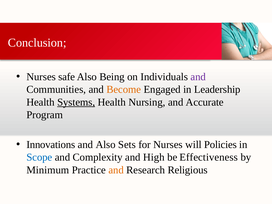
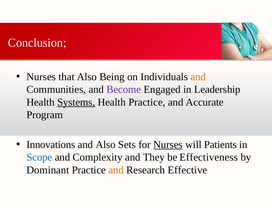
safe: safe -> that (67, 77)
and colour: purple -> orange (198, 77)
Become colour: orange -> purple (124, 90)
Health Nursing: Nursing -> Practice (147, 102)
Nurses underline: none -> present (168, 145)
Policies: Policies -> Patients (220, 145)
High: High -> They (154, 157)
Minimum: Minimum -> Dominant (48, 170)
Religious: Religious -> Effective (188, 170)
